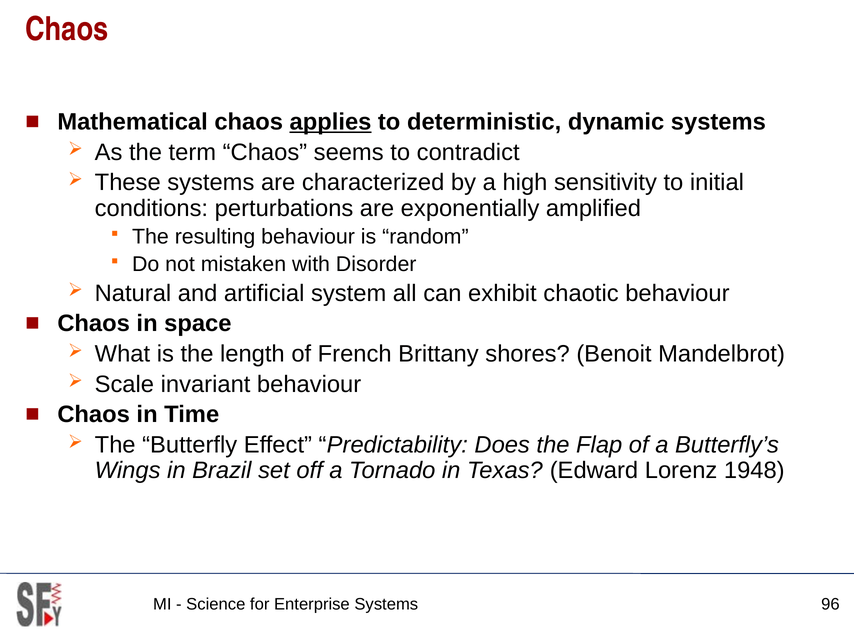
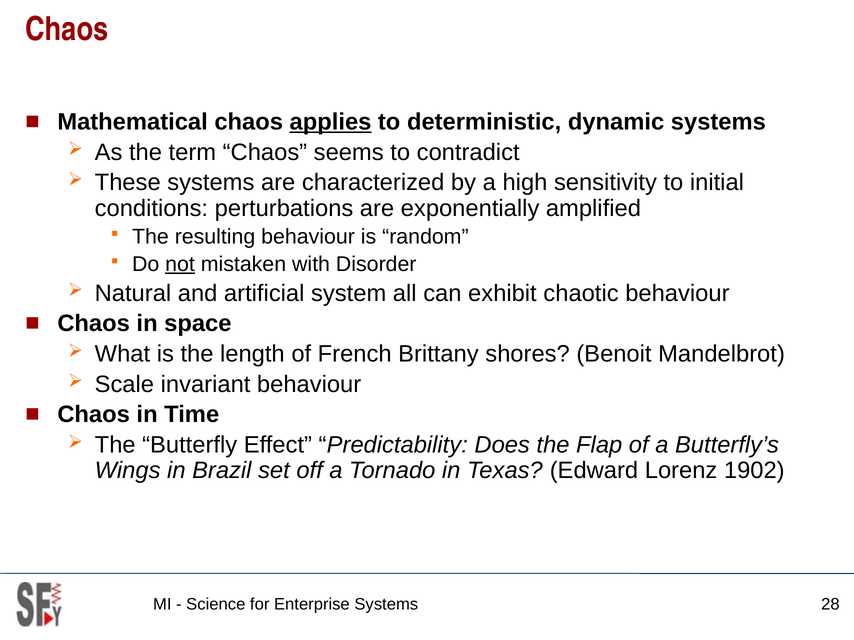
not underline: none -> present (180, 264)
1948: 1948 -> 1902 (754, 471)
96: 96 -> 28 (830, 605)
